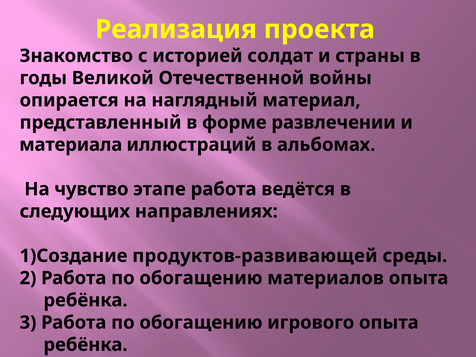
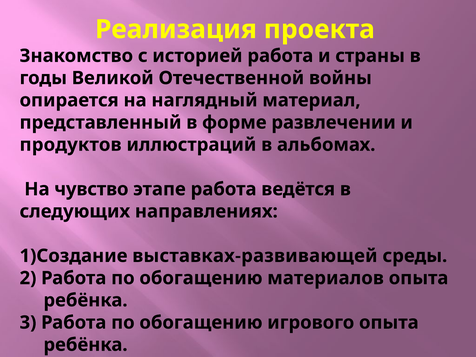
историей солдат: солдат -> работа (280, 56)
материала: материала -> продуктов (71, 145)
продуктов-развивающей: продуктов-развивающей -> выставках-развивающей (255, 256)
